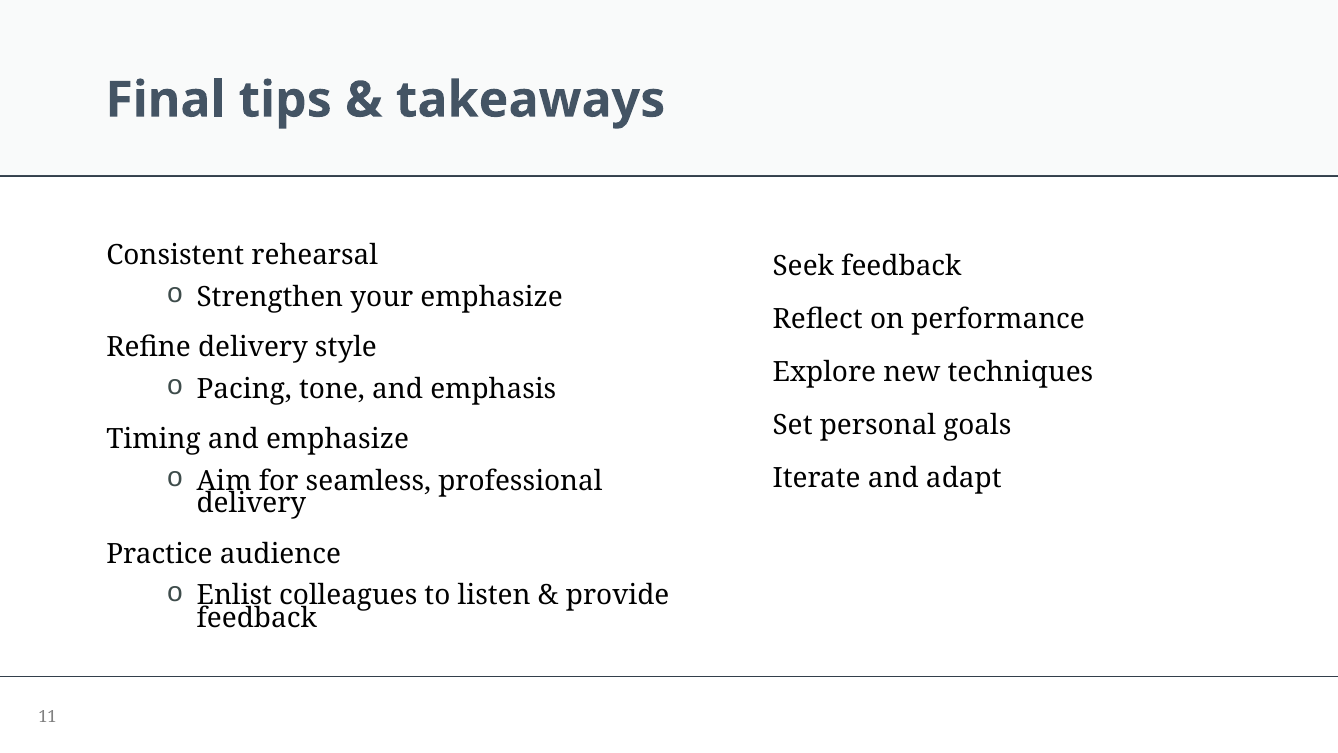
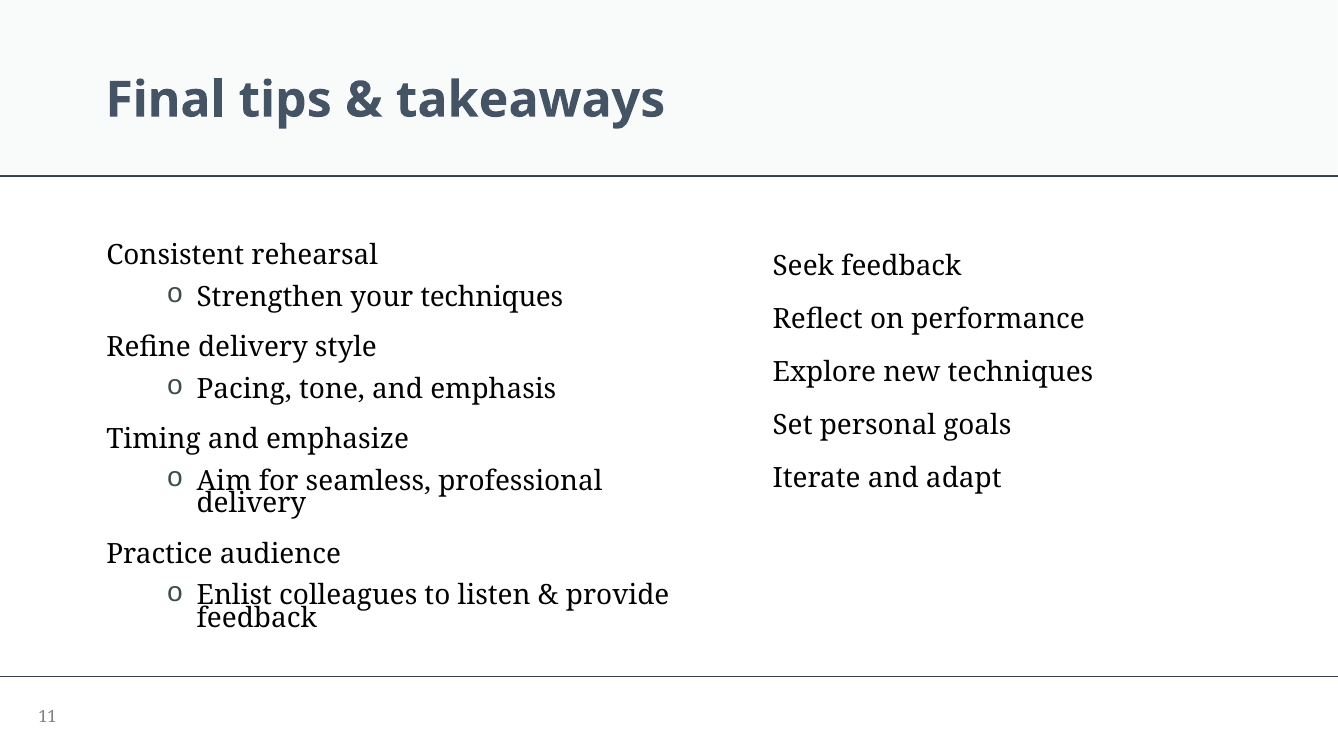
your emphasize: emphasize -> techniques (492, 297)
